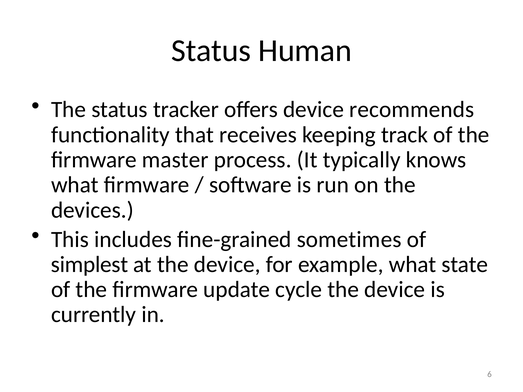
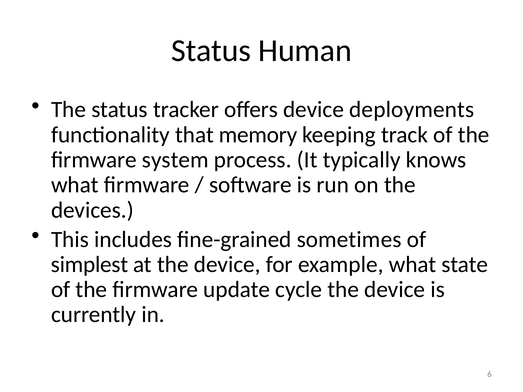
recommends: recommends -> deployments (412, 110)
receives: receives -> memory (258, 135)
master: master -> system (175, 160)
